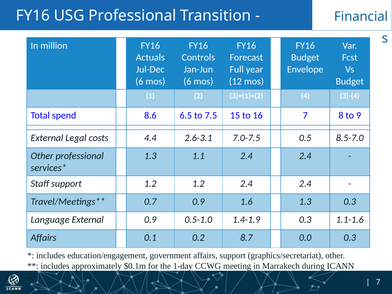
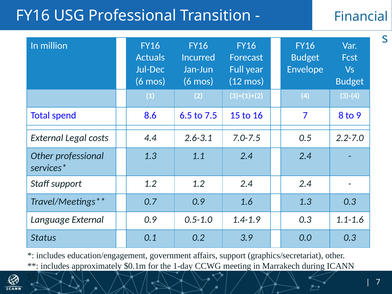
Controls: Controls -> Incurred (198, 57)
8.5-7.0: 8.5-7.0 -> 2.2-7.0 (350, 138)
Affairs: Affairs -> Status (43, 238)
8.7: 8.7 -> 3.9 (246, 238)
